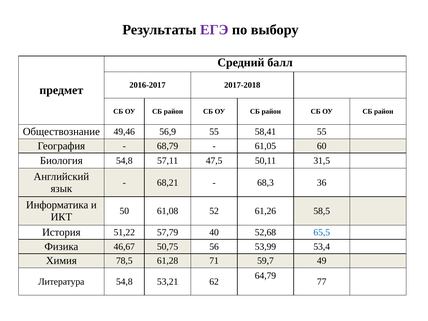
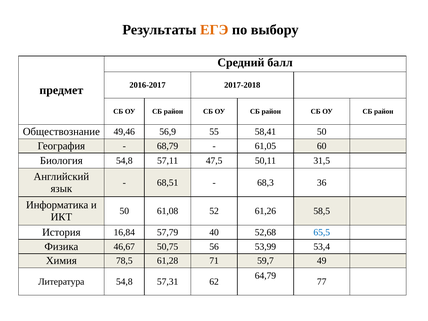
ЕГЭ colour: purple -> orange (214, 30)
58,41 55: 55 -> 50 (322, 132)
68,21: 68,21 -> 68,51 (168, 183)
51,22: 51,22 -> 16,84 (124, 232)
53,21: 53,21 -> 57,31 (168, 282)
